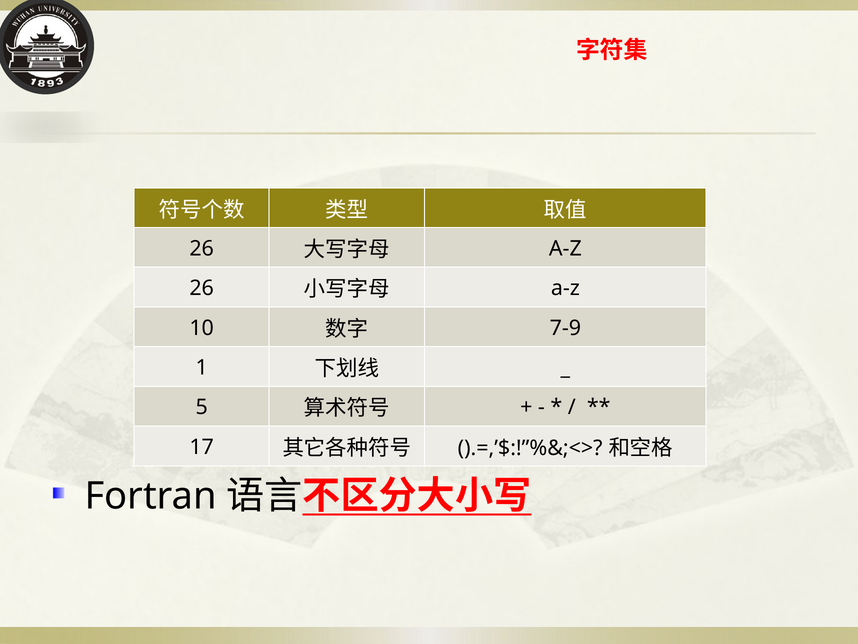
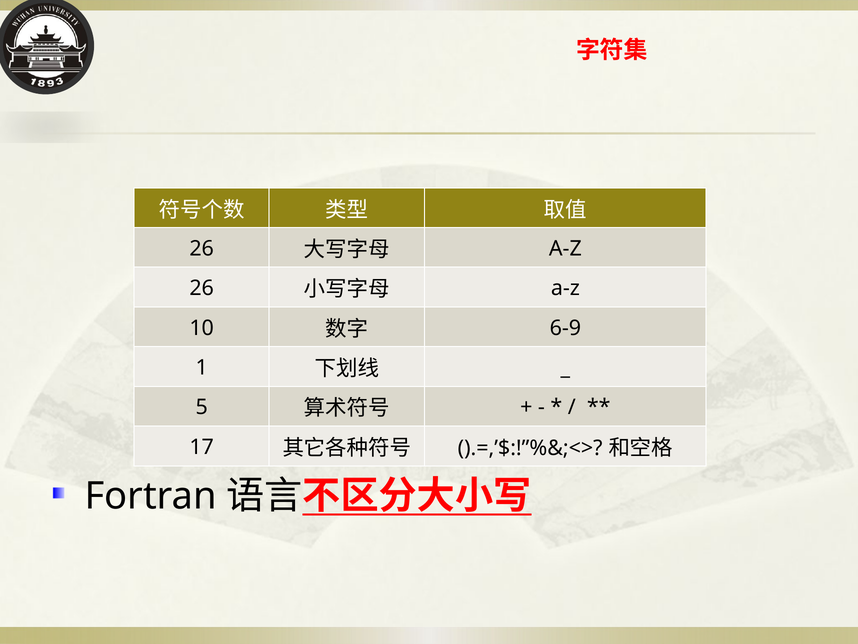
7-9: 7-9 -> 6-9 (565, 328)
